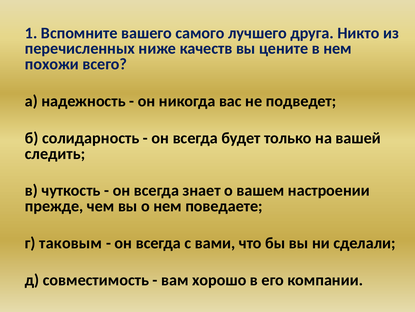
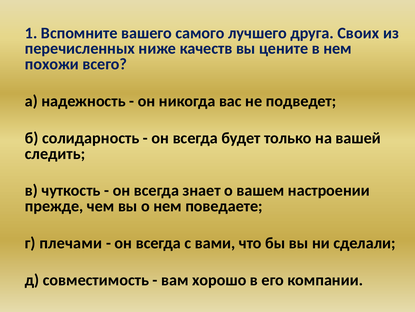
Никто: Никто -> Своих (358, 33)
таковым: таковым -> плечами (71, 243)
